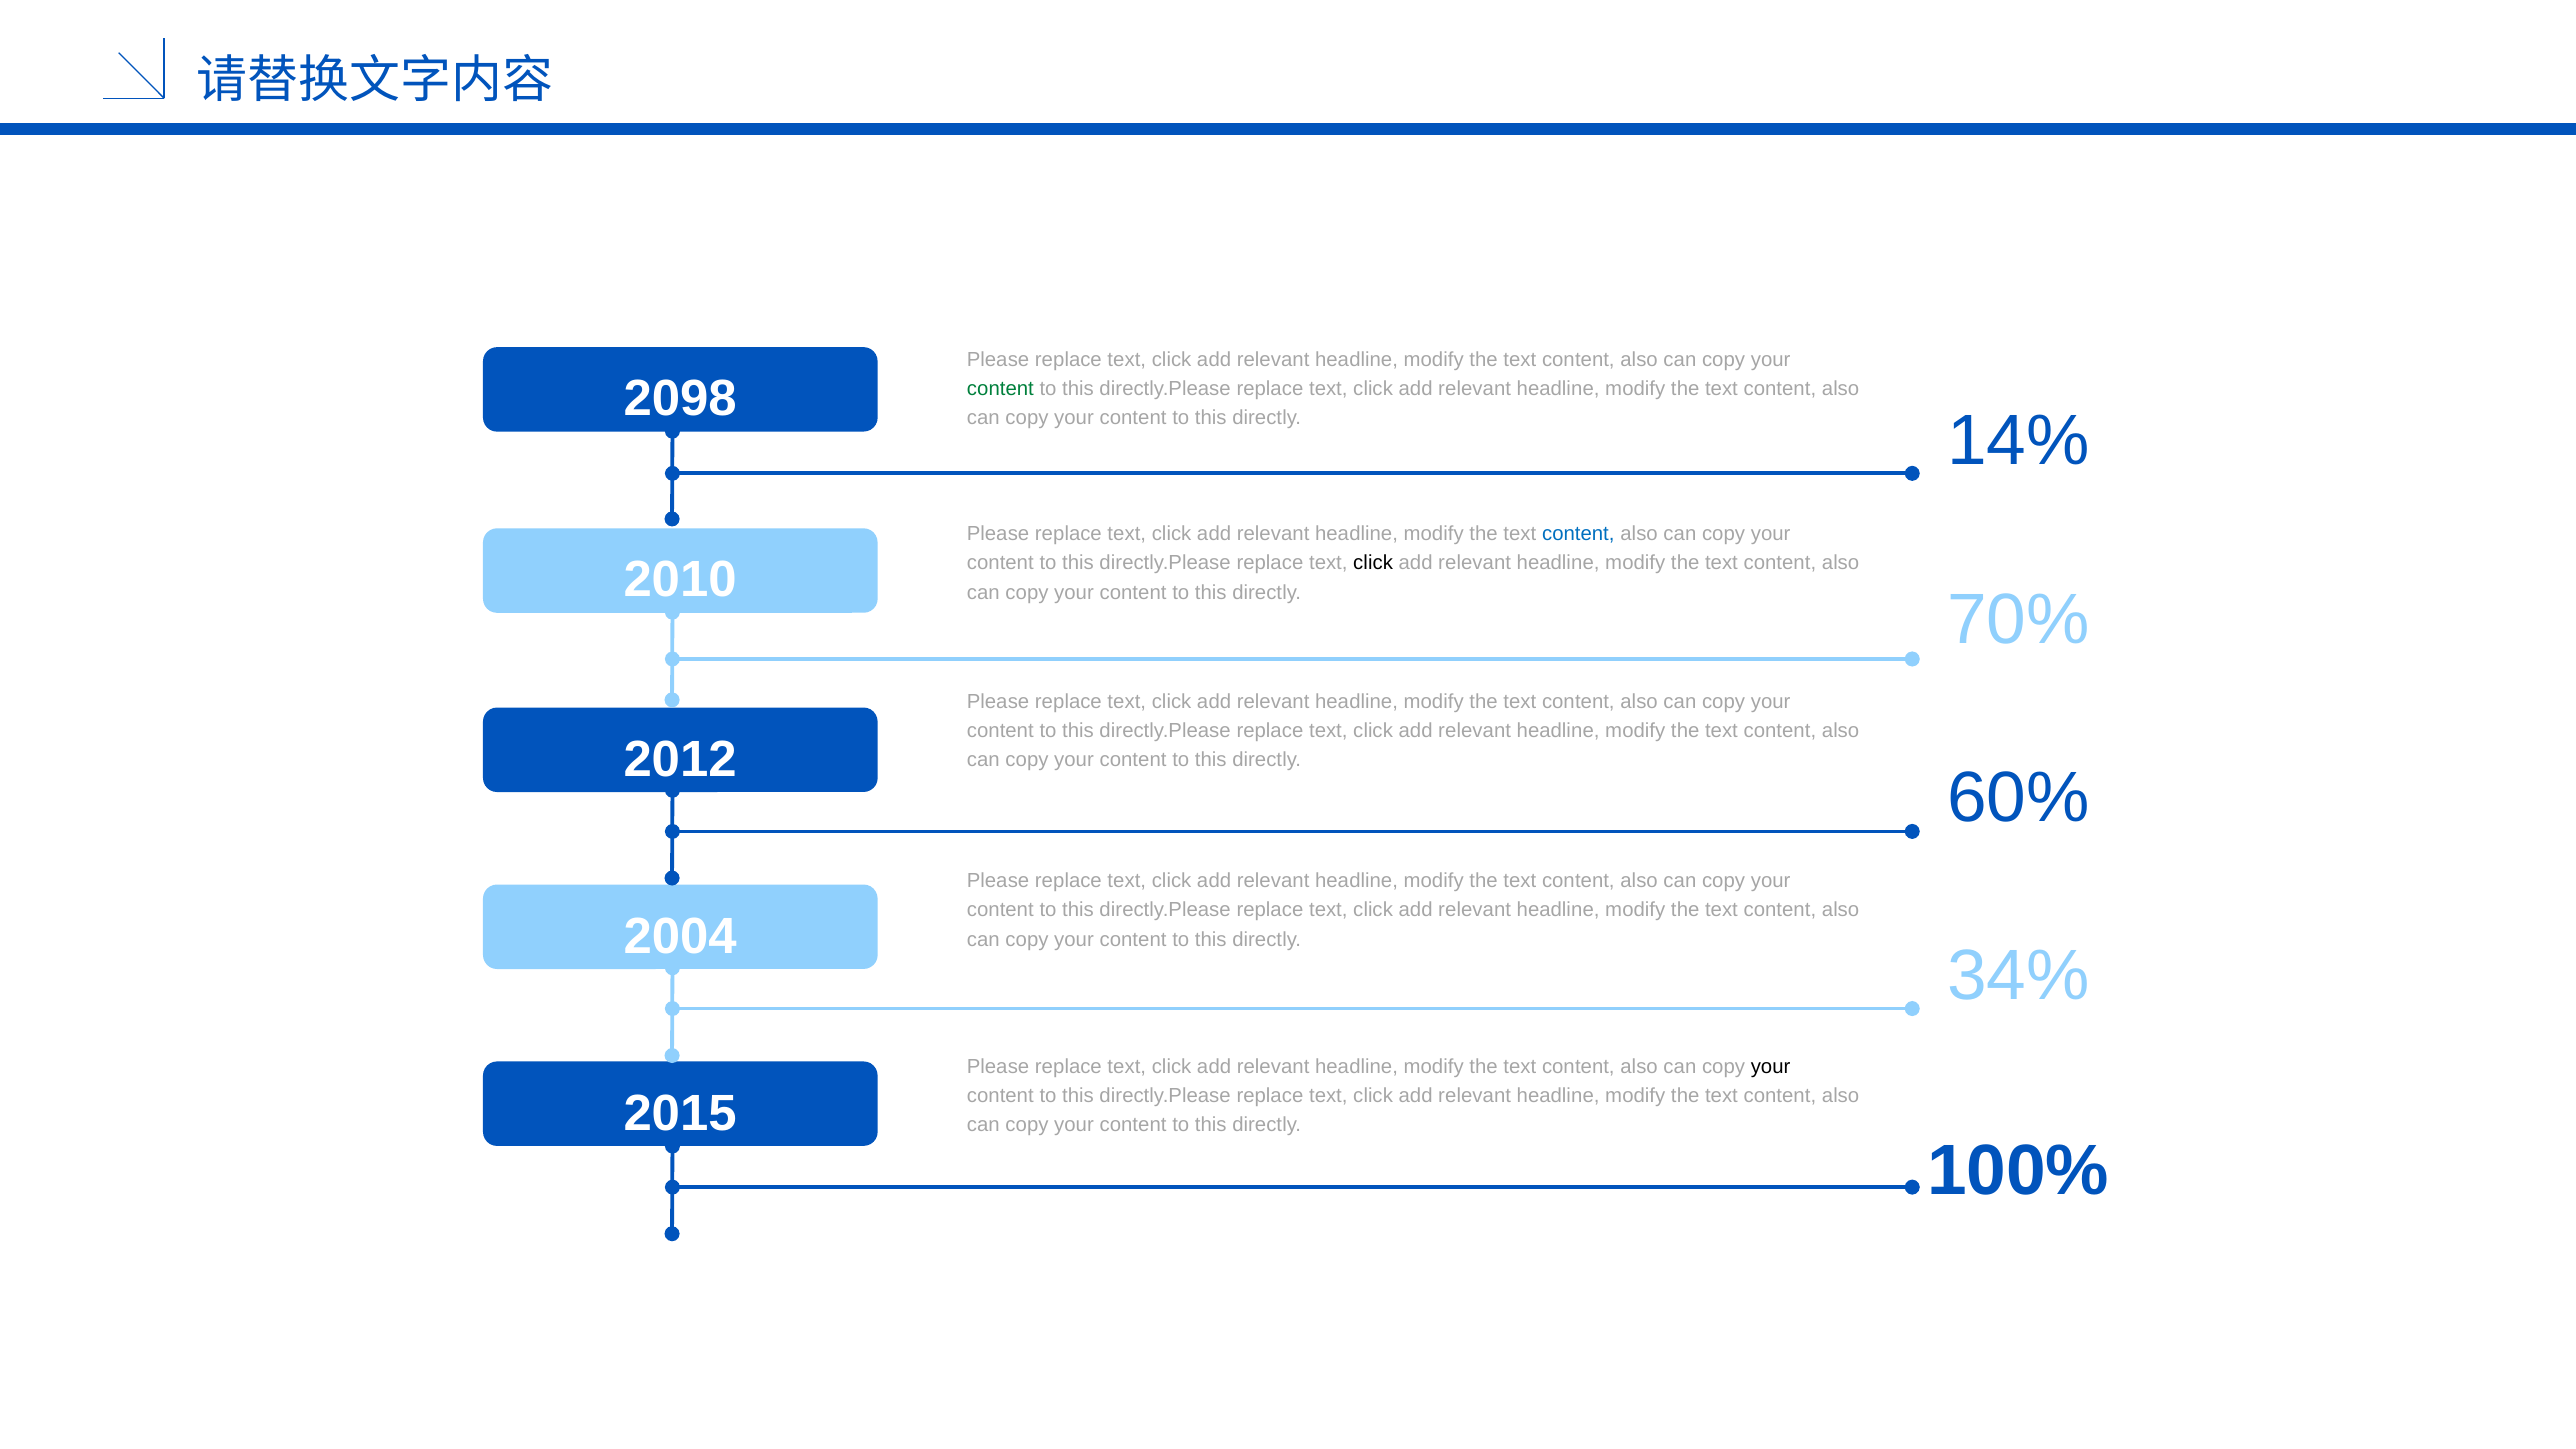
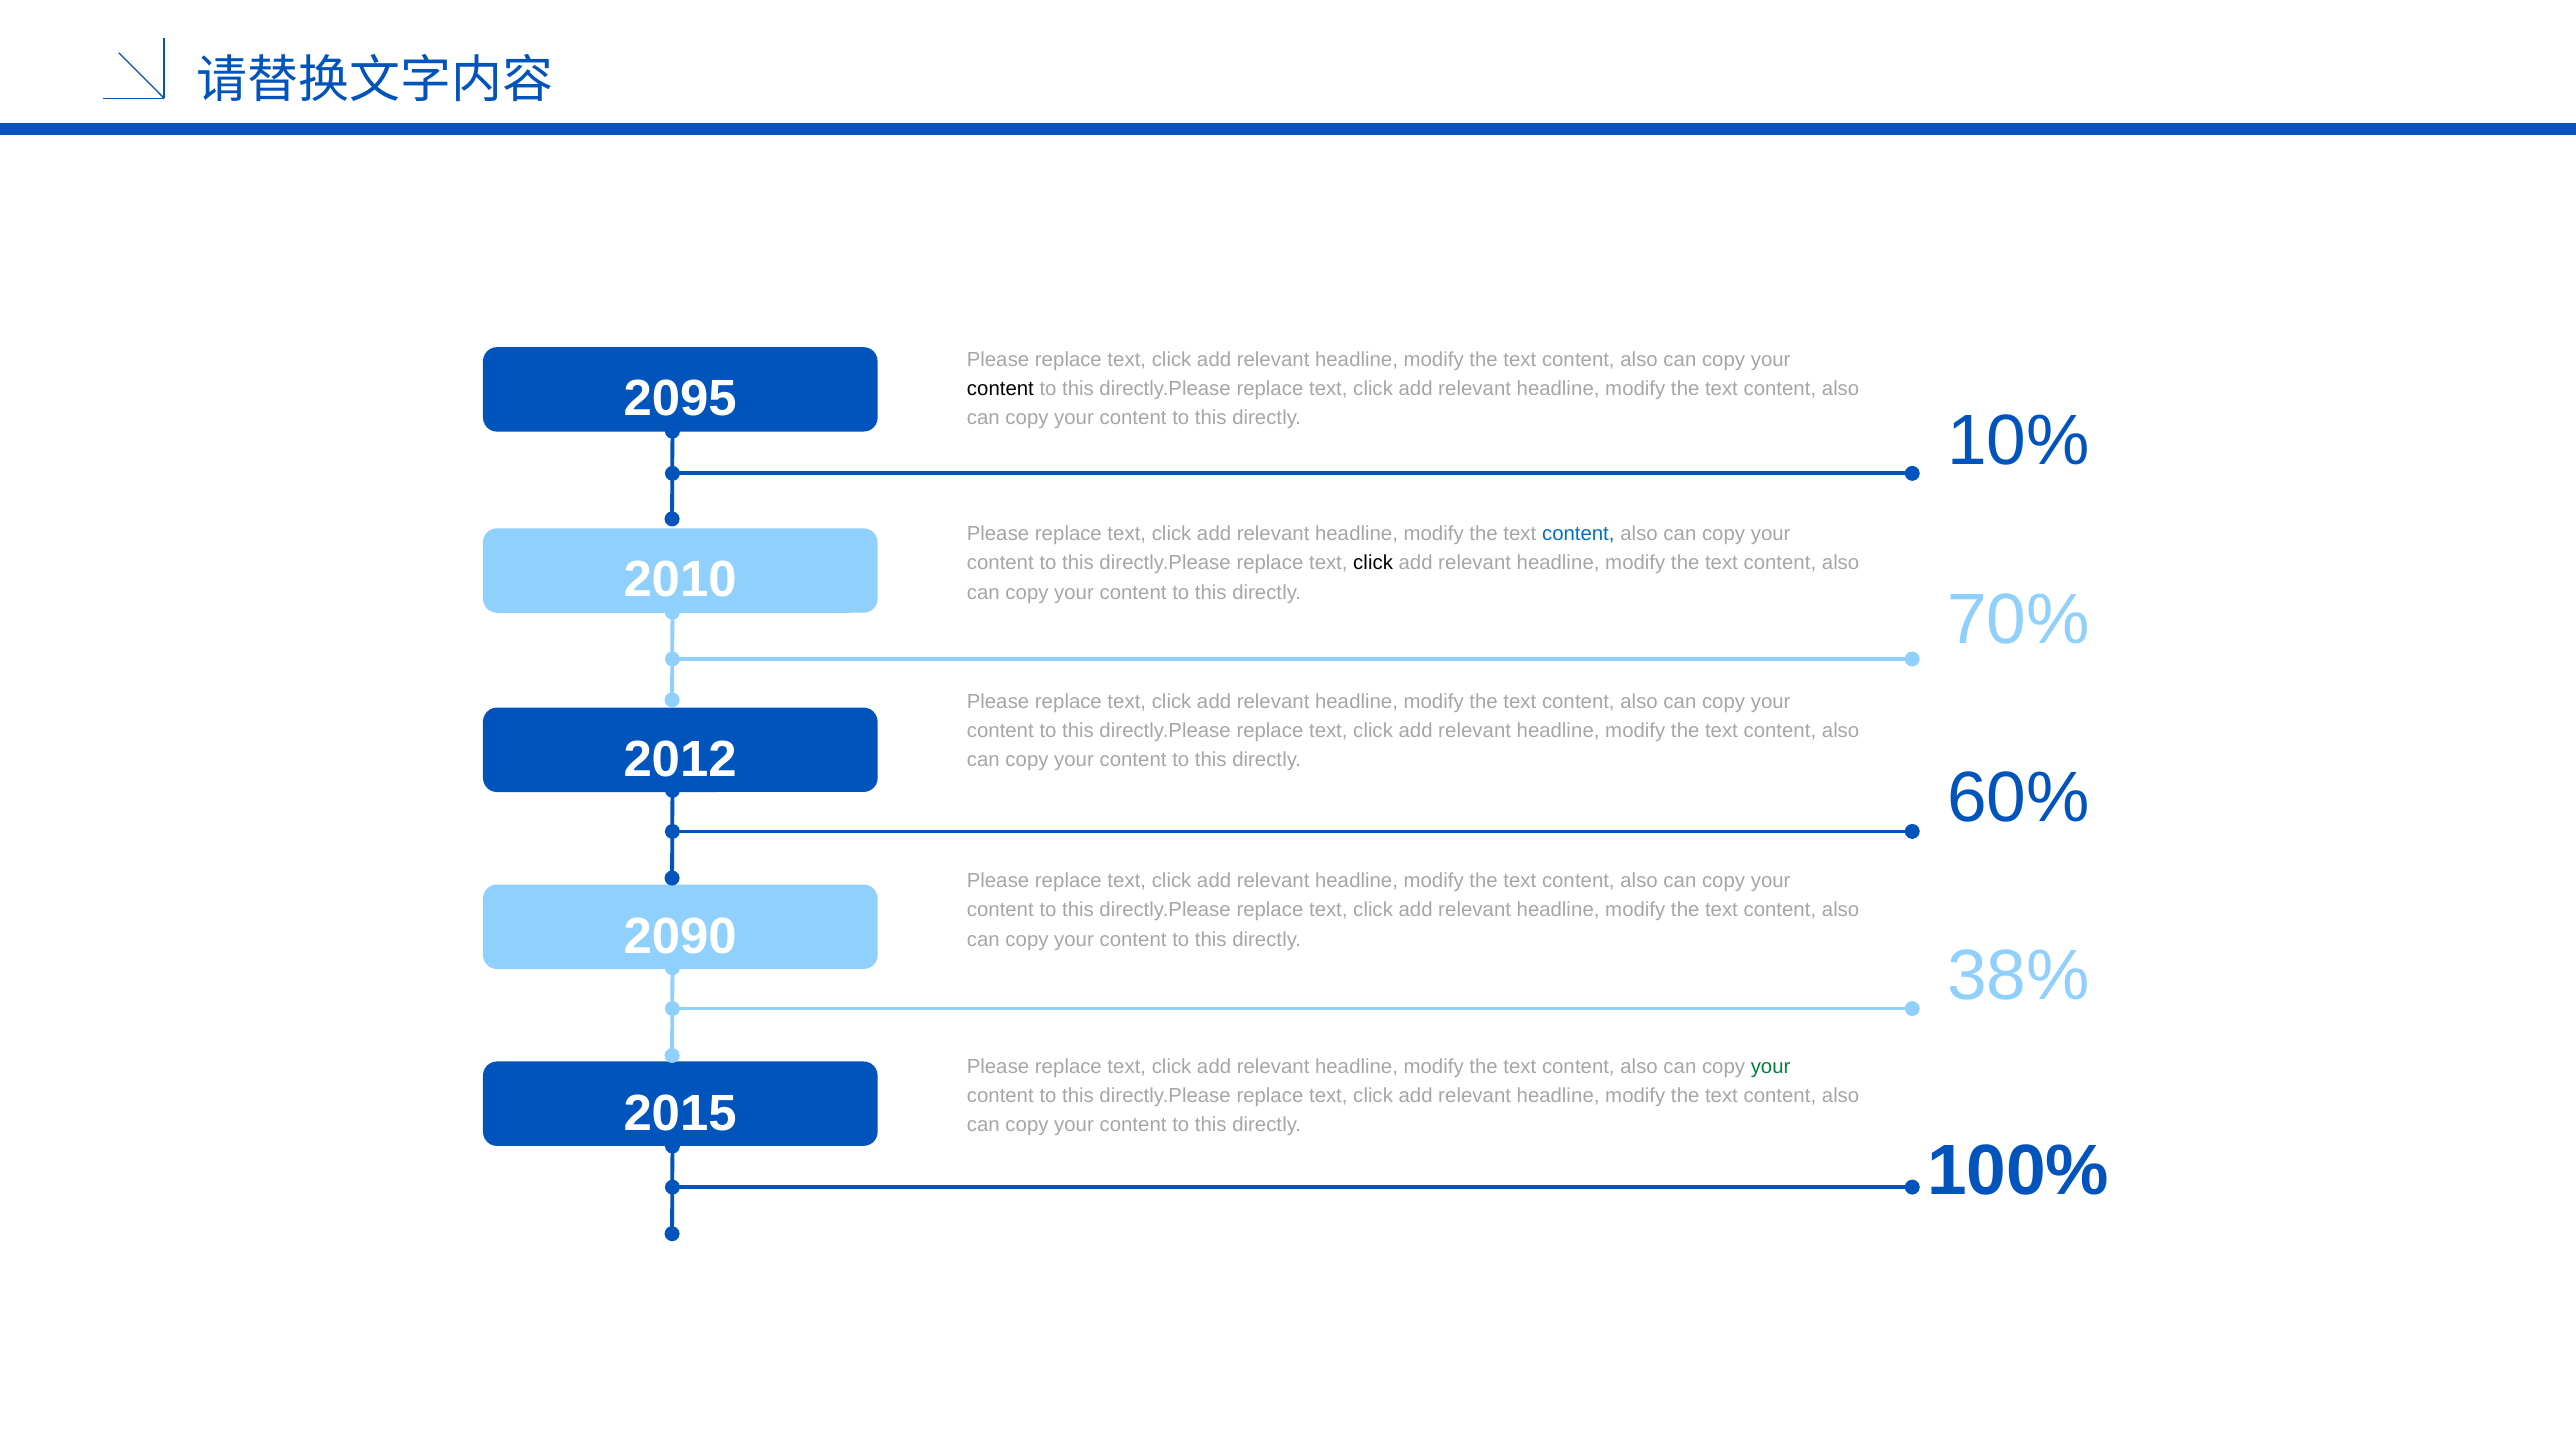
2098: 2098 -> 2095 (680, 399)
content colour: green -> black (1000, 389)
14%: 14% -> 10% (2018, 441)
2004: 2004 -> 2090 (680, 936)
34%: 34% -> 38% (2018, 976)
your colour: black -> green (1771, 1066)
